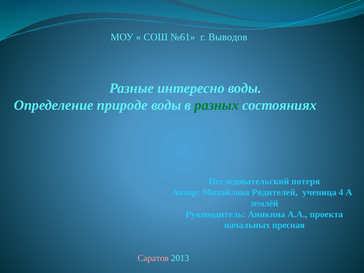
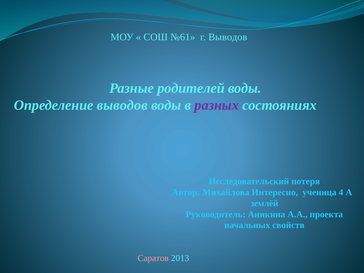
интересно: интересно -> родителей (191, 88)
Определение природе: природе -> выводов (122, 105)
разных colour: green -> purple (217, 105)
Родителей: Родителей -> Интересно (275, 192)
пресная: пресная -> свойств (288, 225)
